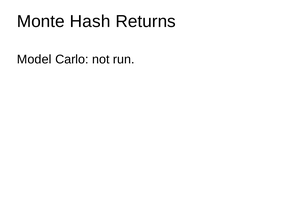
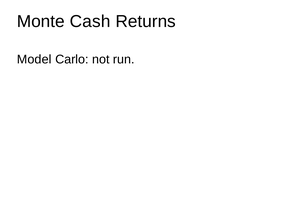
Hash: Hash -> Cash (90, 21)
